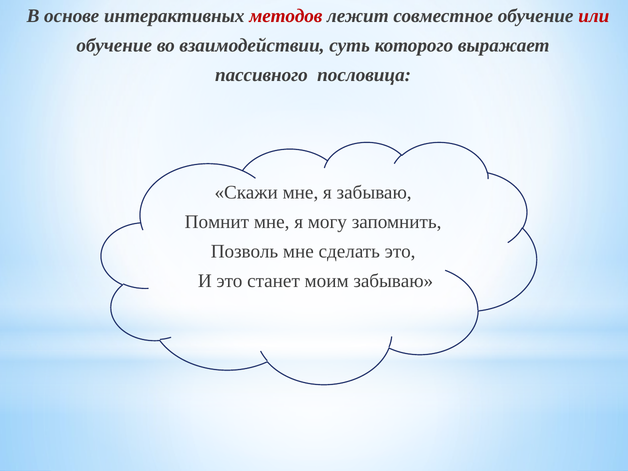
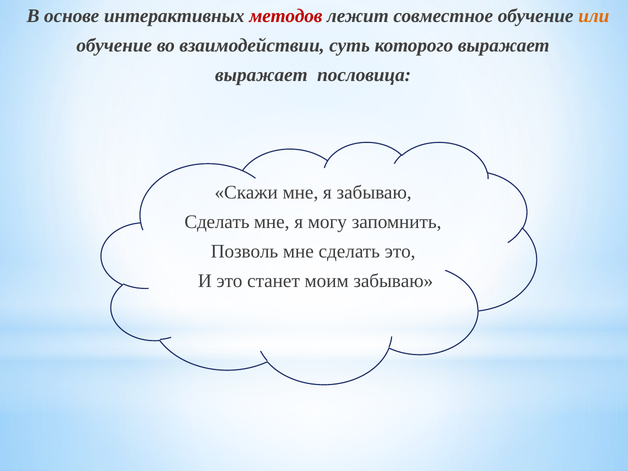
или colour: red -> orange (594, 16)
пассивного: пассивного -> выражает (261, 75)
Помнит: Помнит -> Сделать (217, 222)
